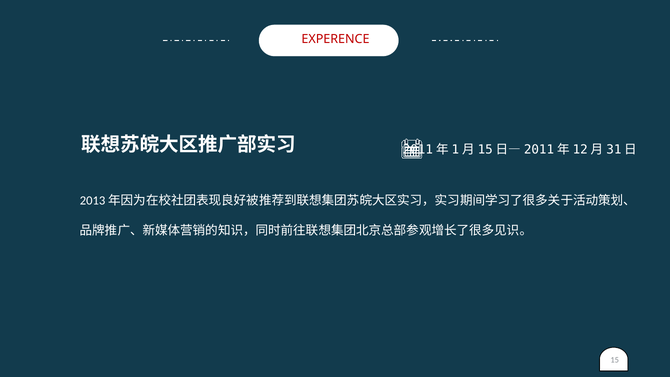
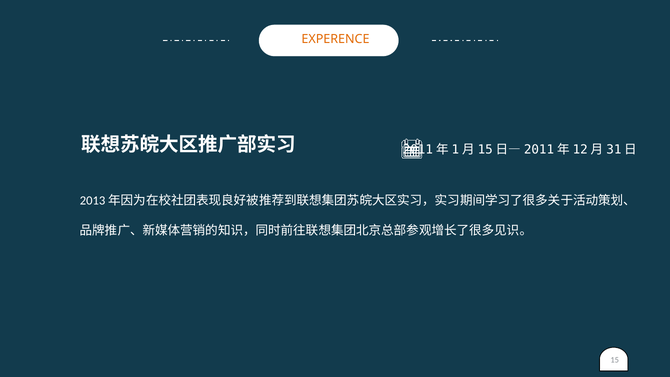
EXPERENCE colour: red -> orange (335, 39)
